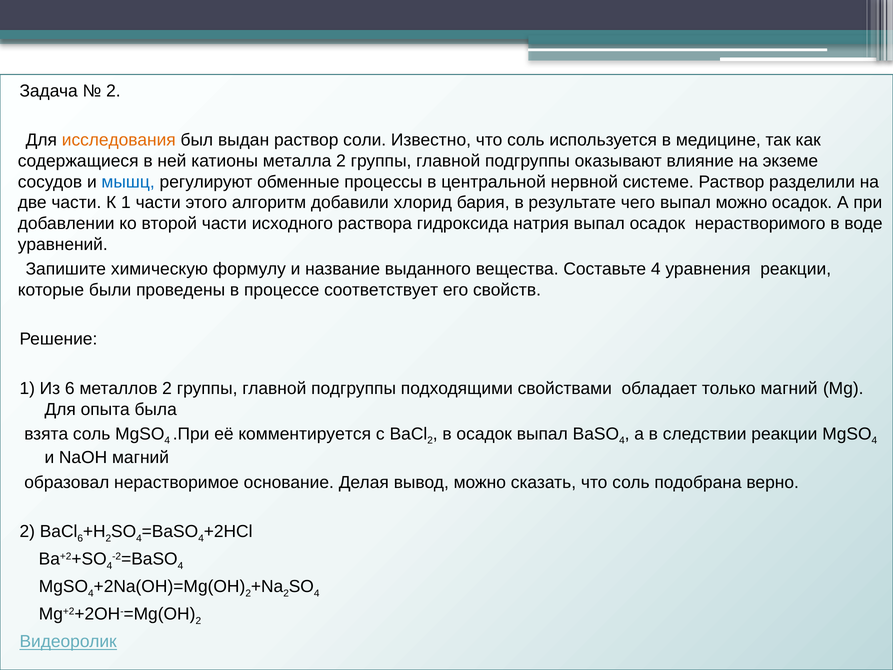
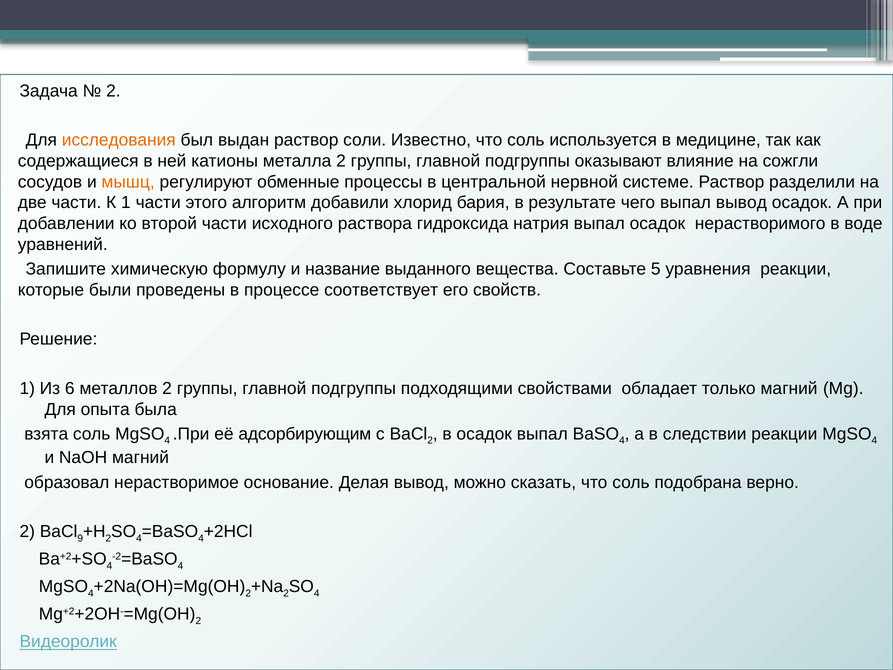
экземе: экземе -> сожгли (790, 161)
мышц colour: blue -> orange (128, 182)
выпал можно: можно -> вывод (741, 203)
Составьте 4: 4 -> 5 (656, 269)
комментируется: комментируется -> адсорбирующим (305, 434)
6: 6 -> 9 (80, 538)
